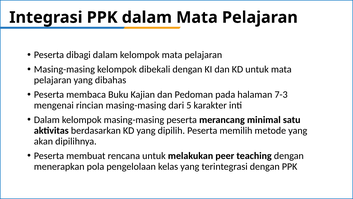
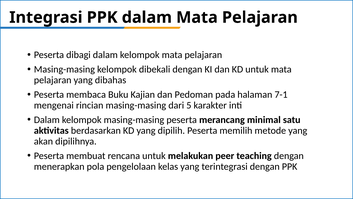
7-3: 7-3 -> 7-1 (281, 94)
